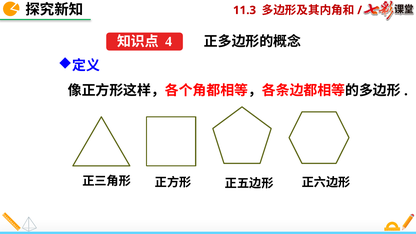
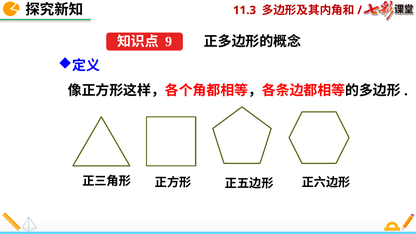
4: 4 -> 9 (169, 42)
